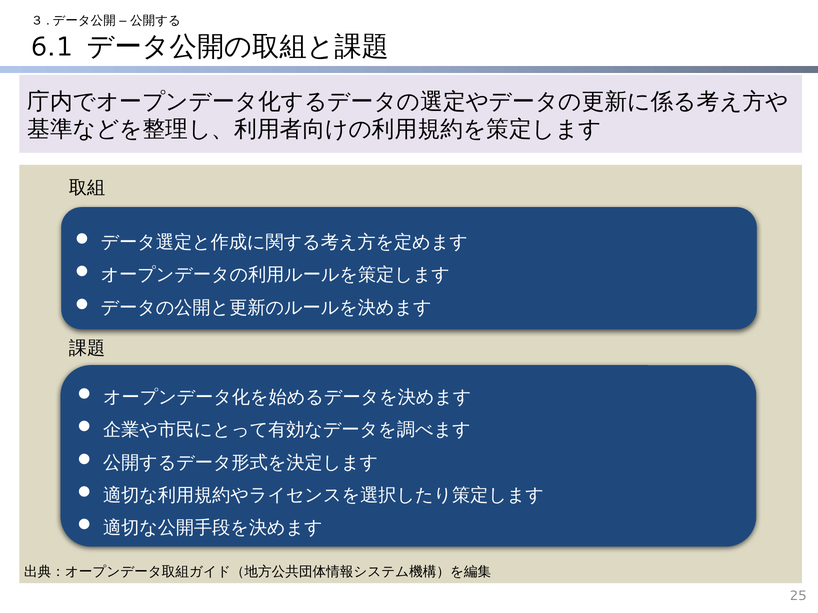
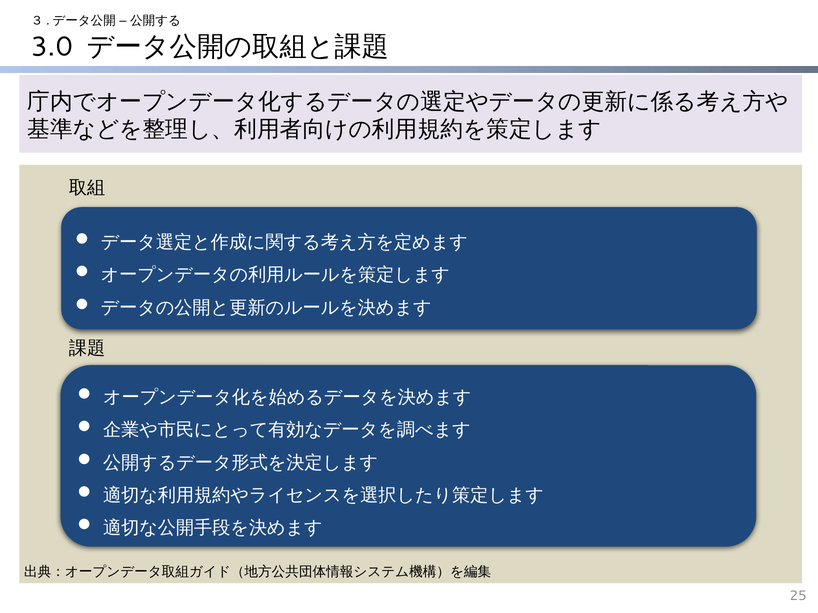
6.1: 6.1 -> 3.0 (52, 47)
